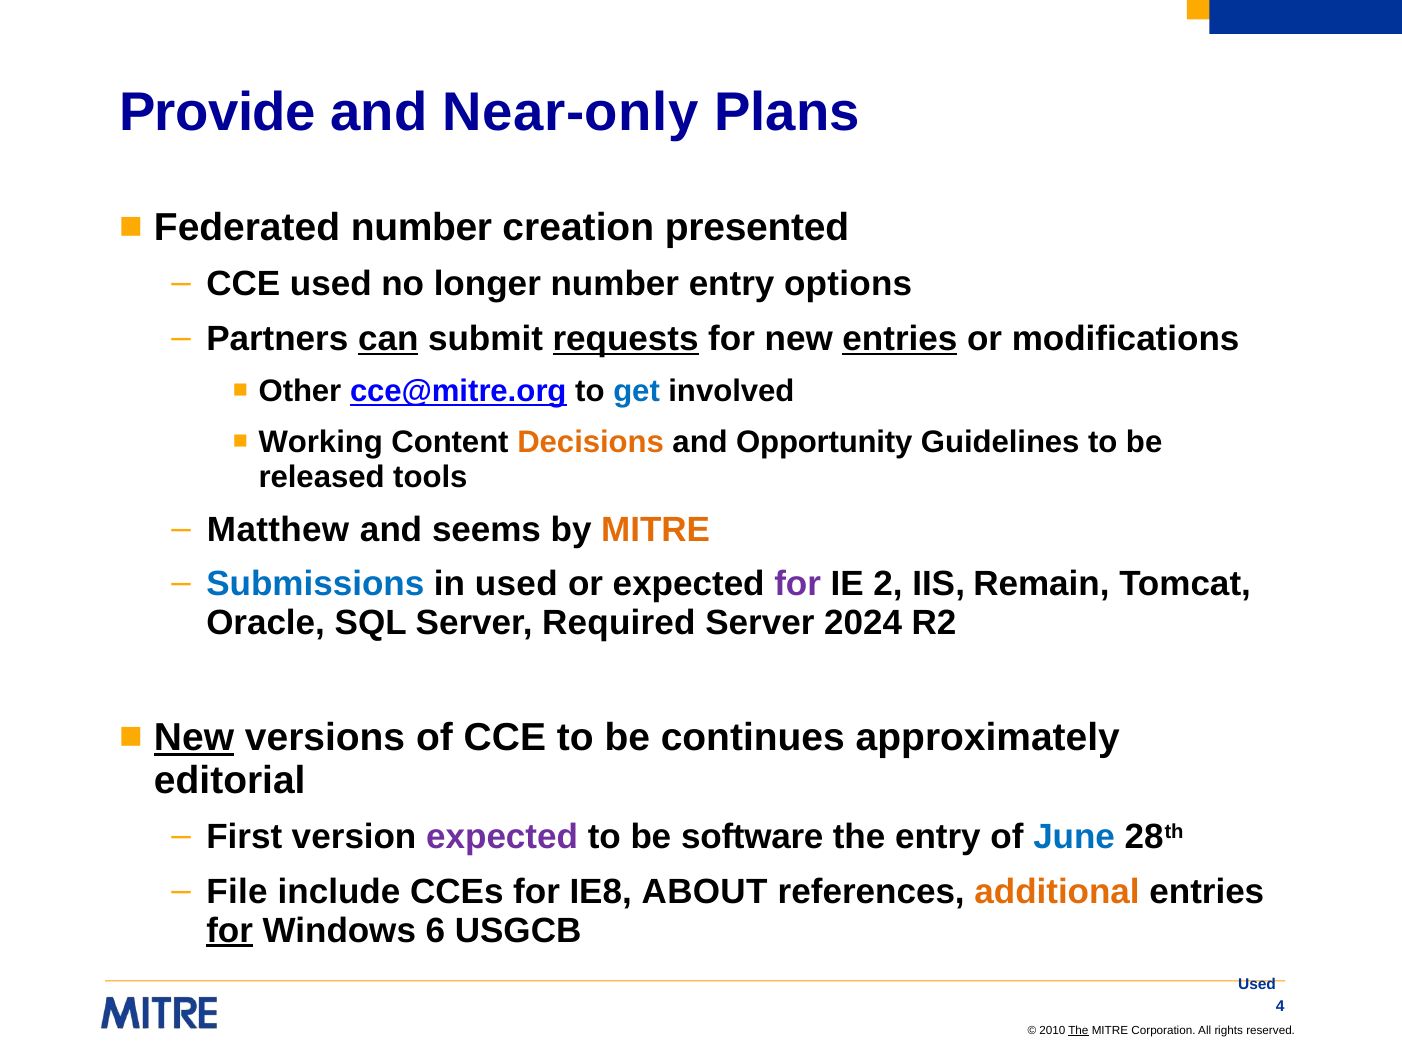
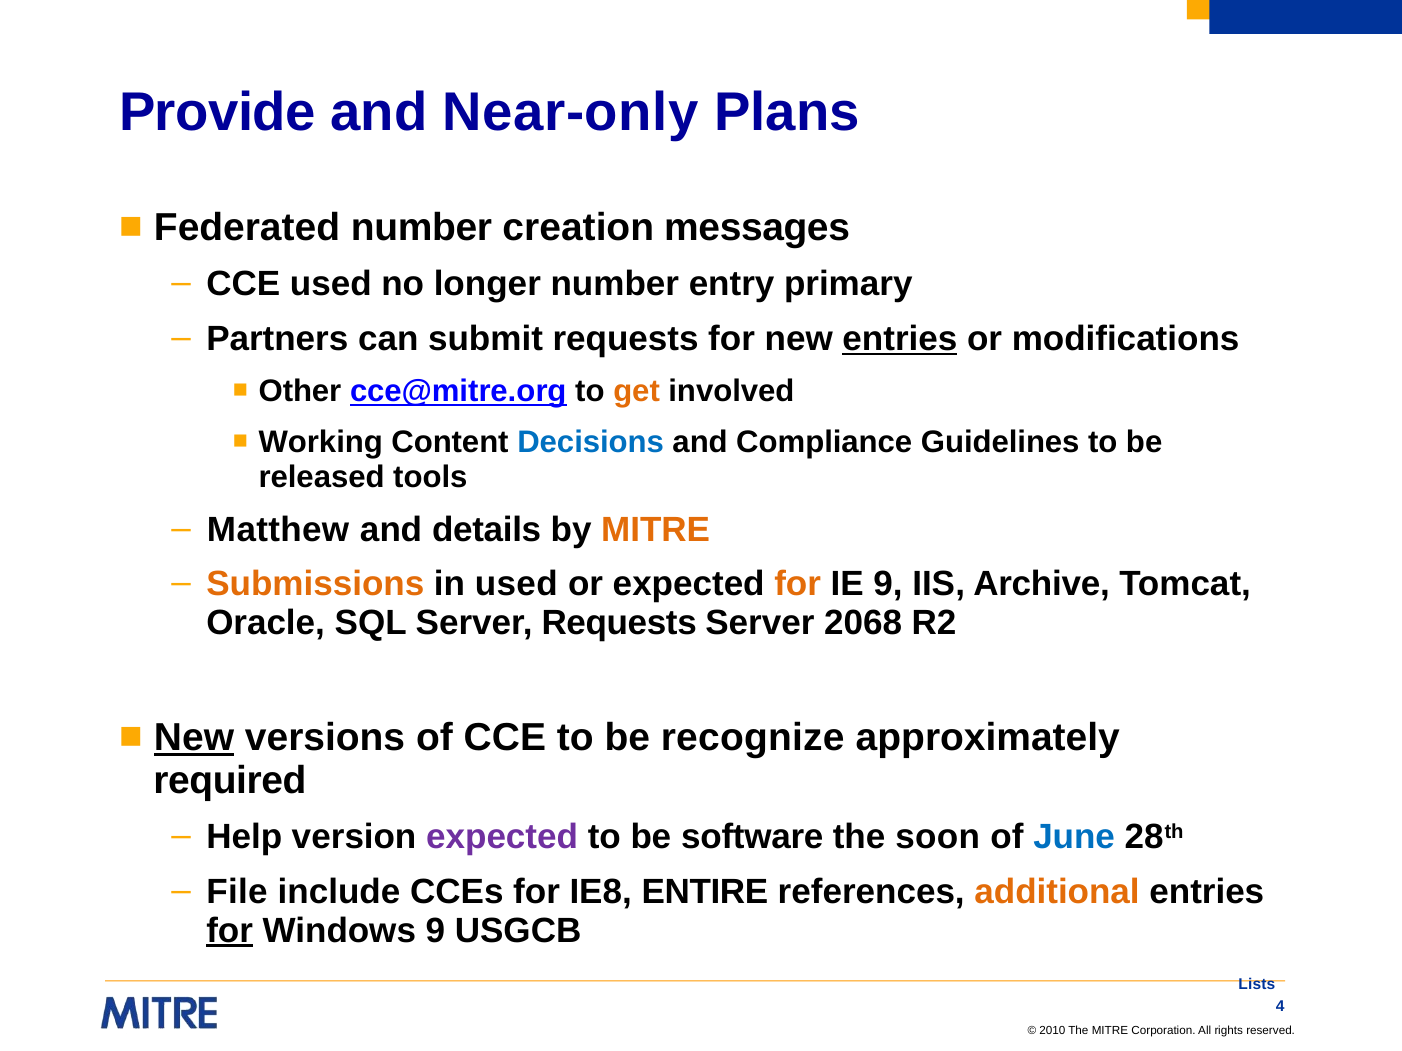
presented: presented -> messages (757, 228)
options: options -> primary (848, 284)
can underline: present -> none (388, 339)
requests underline: present -> none (626, 339)
get colour: blue -> orange (637, 392)
Decisions colour: orange -> blue (591, 442)
Opportunity: Opportunity -> Compliance (824, 442)
seems: seems -> details (487, 530)
Submissions colour: blue -> orange (315, 584)
for colour: purple -> orange (798, 584)
IE 2: 2 -> 9 (888, 584)
Remain: Remain -> Archive (1041, 584)
Server Required: Required -> Requests (619, 623)
2024: 2024 -> 2068 (863, 623)
continues: continues -> recognize (753, 738)
editorial: editorial -> required (230, 781)
First: First -> Help (244, 837)
the entry: entry -> soon (938, 837)
ABOUT: ABOUT -> ENTIRE (705, 892)
Windows 6: 6 -> 9 (435, 931)
Used: Used -> Lists (1257, 985)
The underline: present -> none (1078, 1031)
